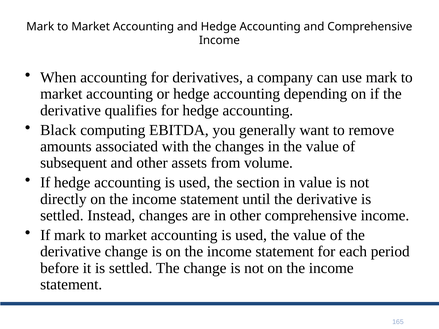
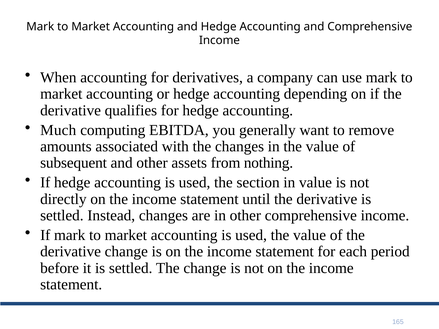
Black: Black -> Much (58, 130)
volume: volume -> nothing (269, 163)
